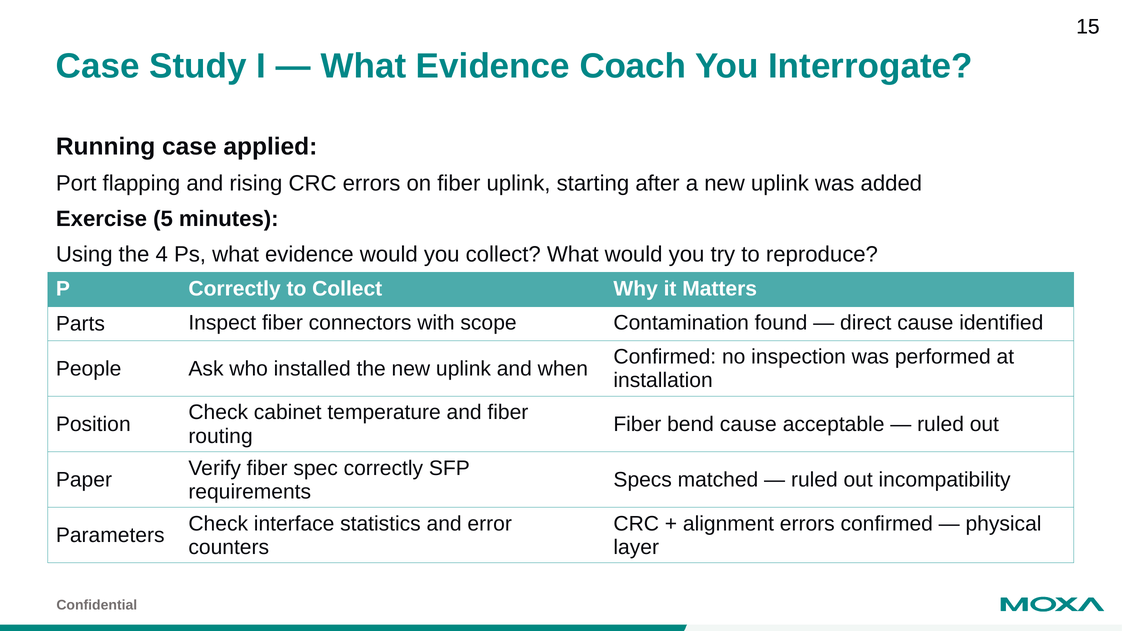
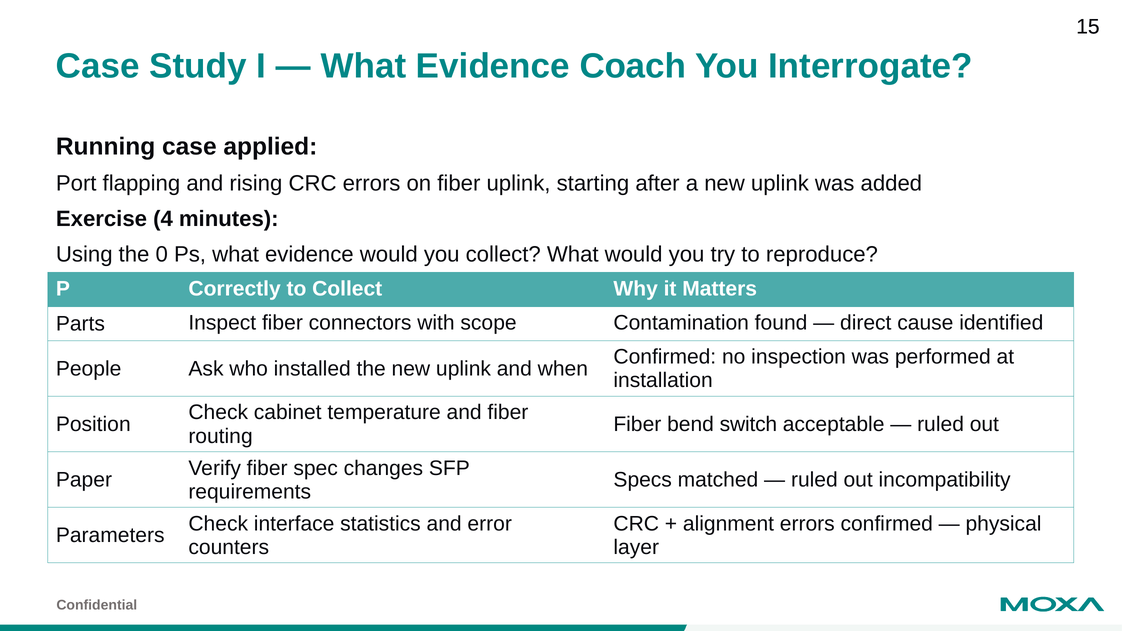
5: 5 -> 4 (163, 219)
4: 4 -> 0 (162, 254)
bend cause: cause -> switch (748, 424)
spec correctly: correctly -> changes (383, 468)
